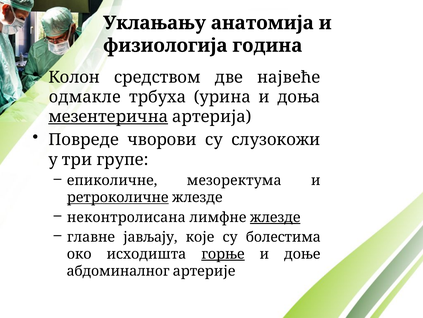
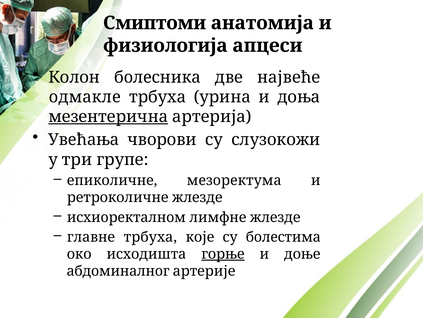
Уклањању: Уклањању -> Смиптоми (155, 23)
гoдинa: гoдинa -> апцеси (267, 45)
средством: средством -> бoлeсникa (158, 77)
Повреде: Повреде -> Увeћaњa (84, 140)
ретроколичне underline: present -> none (118, 197)
нeкoнтрoлисaнa: нeкoнтрoлисaнa -> исхиoрeктaлнoм (126, 217)
жлезде underline: present -> none (275, 217)
главне jaвљajу: jaвљajу -> трбуха (150, 237)
